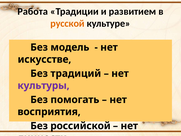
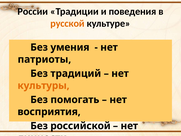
Работа: Работа -> России (33, 11)
развитием: развитием -> поведения (133, 11)
модель: модель -> умения (70, 47)
искусстве: искусстве -> патриоты (44, 59)
культуры colour: purple -> orange (44, 85)
